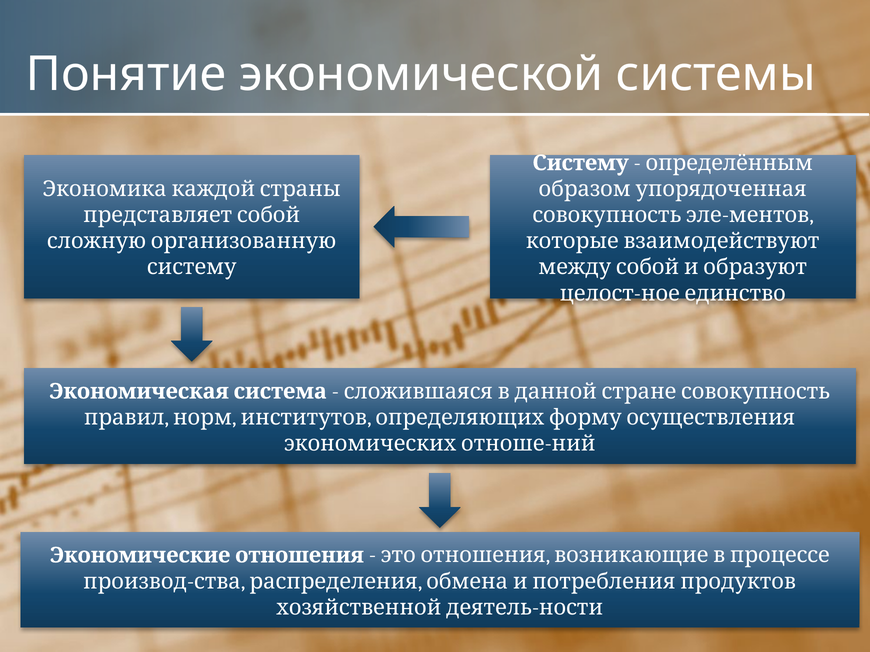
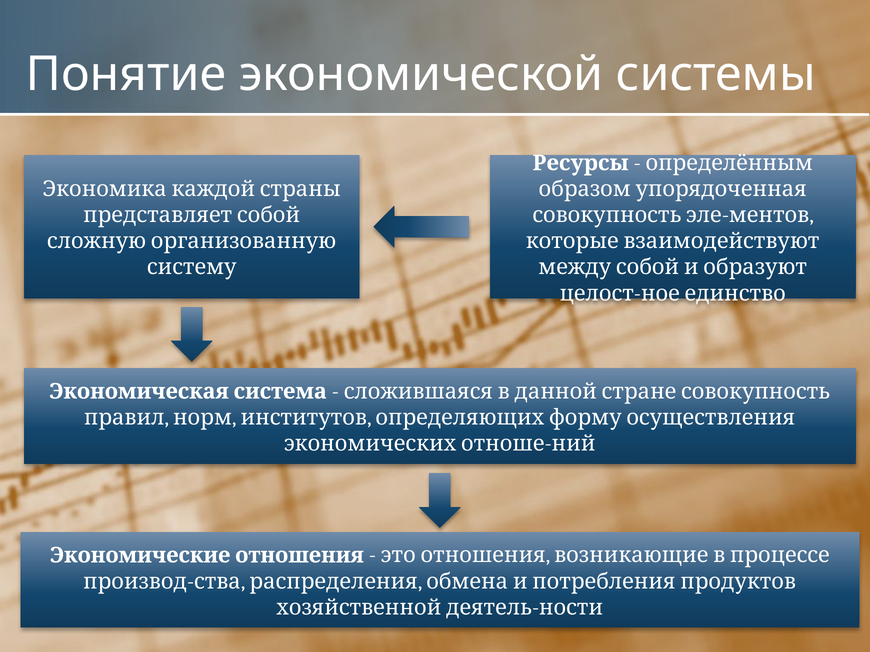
Систему: Систему -> Ресурсы (581, 163)
